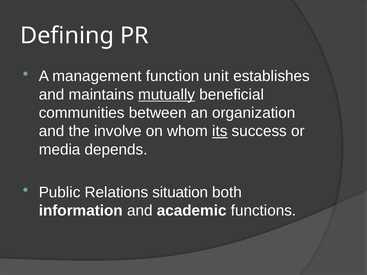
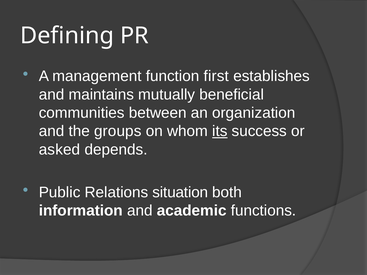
unit: unit -> first (216, 76)
mutually underline: present -> none (167, 95)
involve: involve -> groups (118, 131)
media: media -> asked (60, 150)
